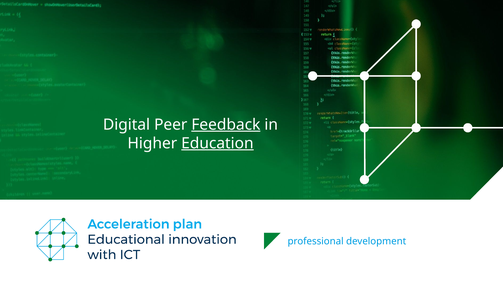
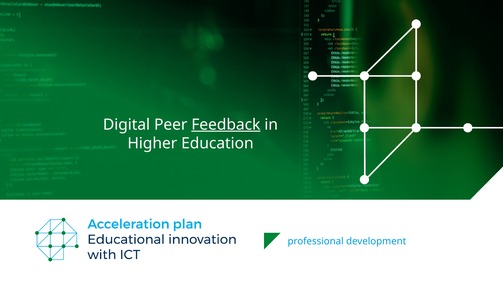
Education underline: present -> none (217, 143)
